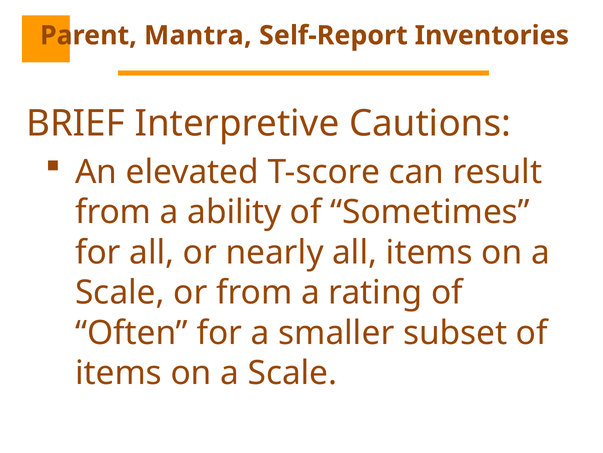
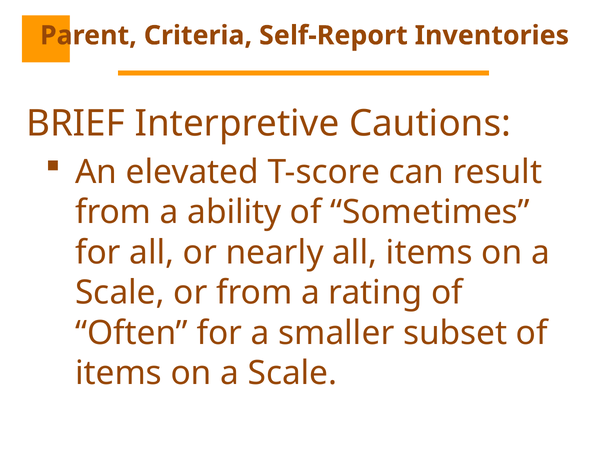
Mantra: Mantra -> Criteria (198, 35)
